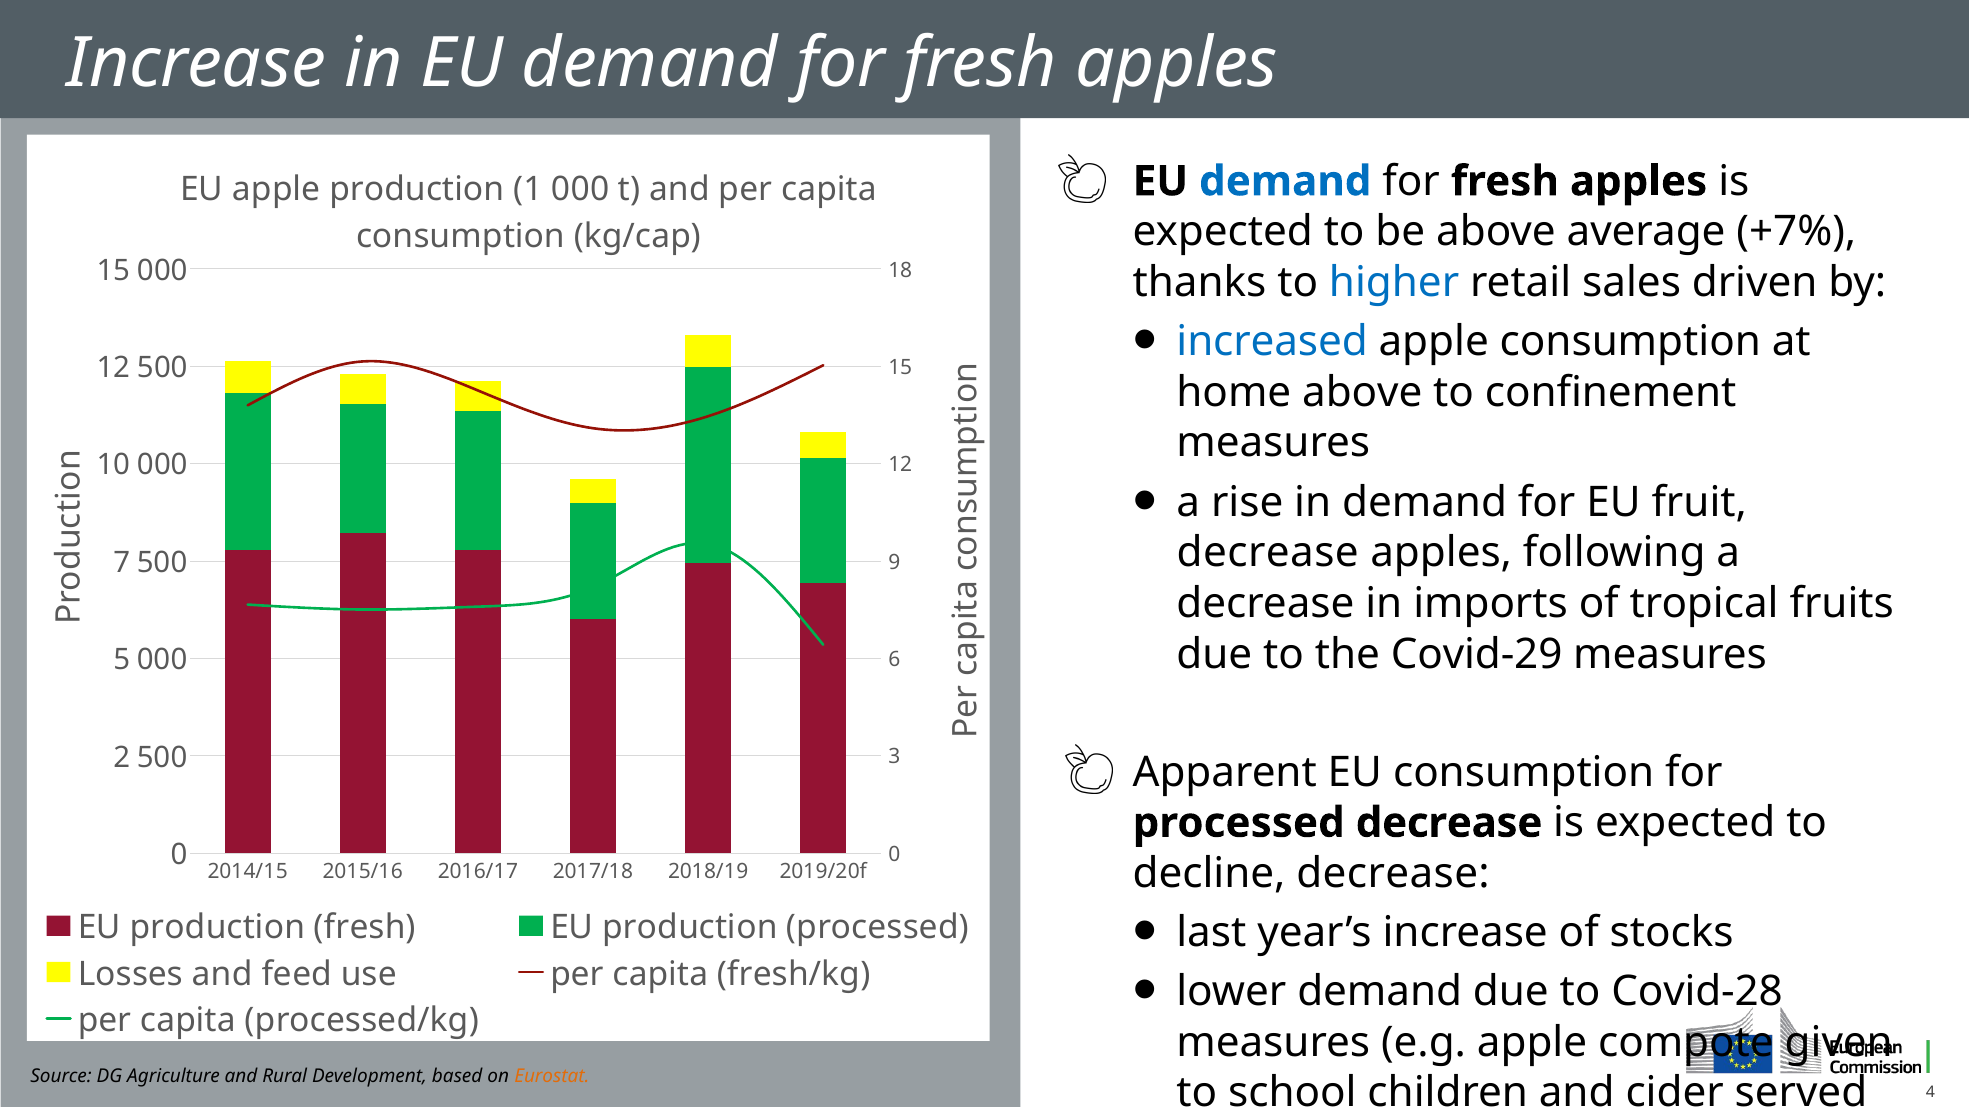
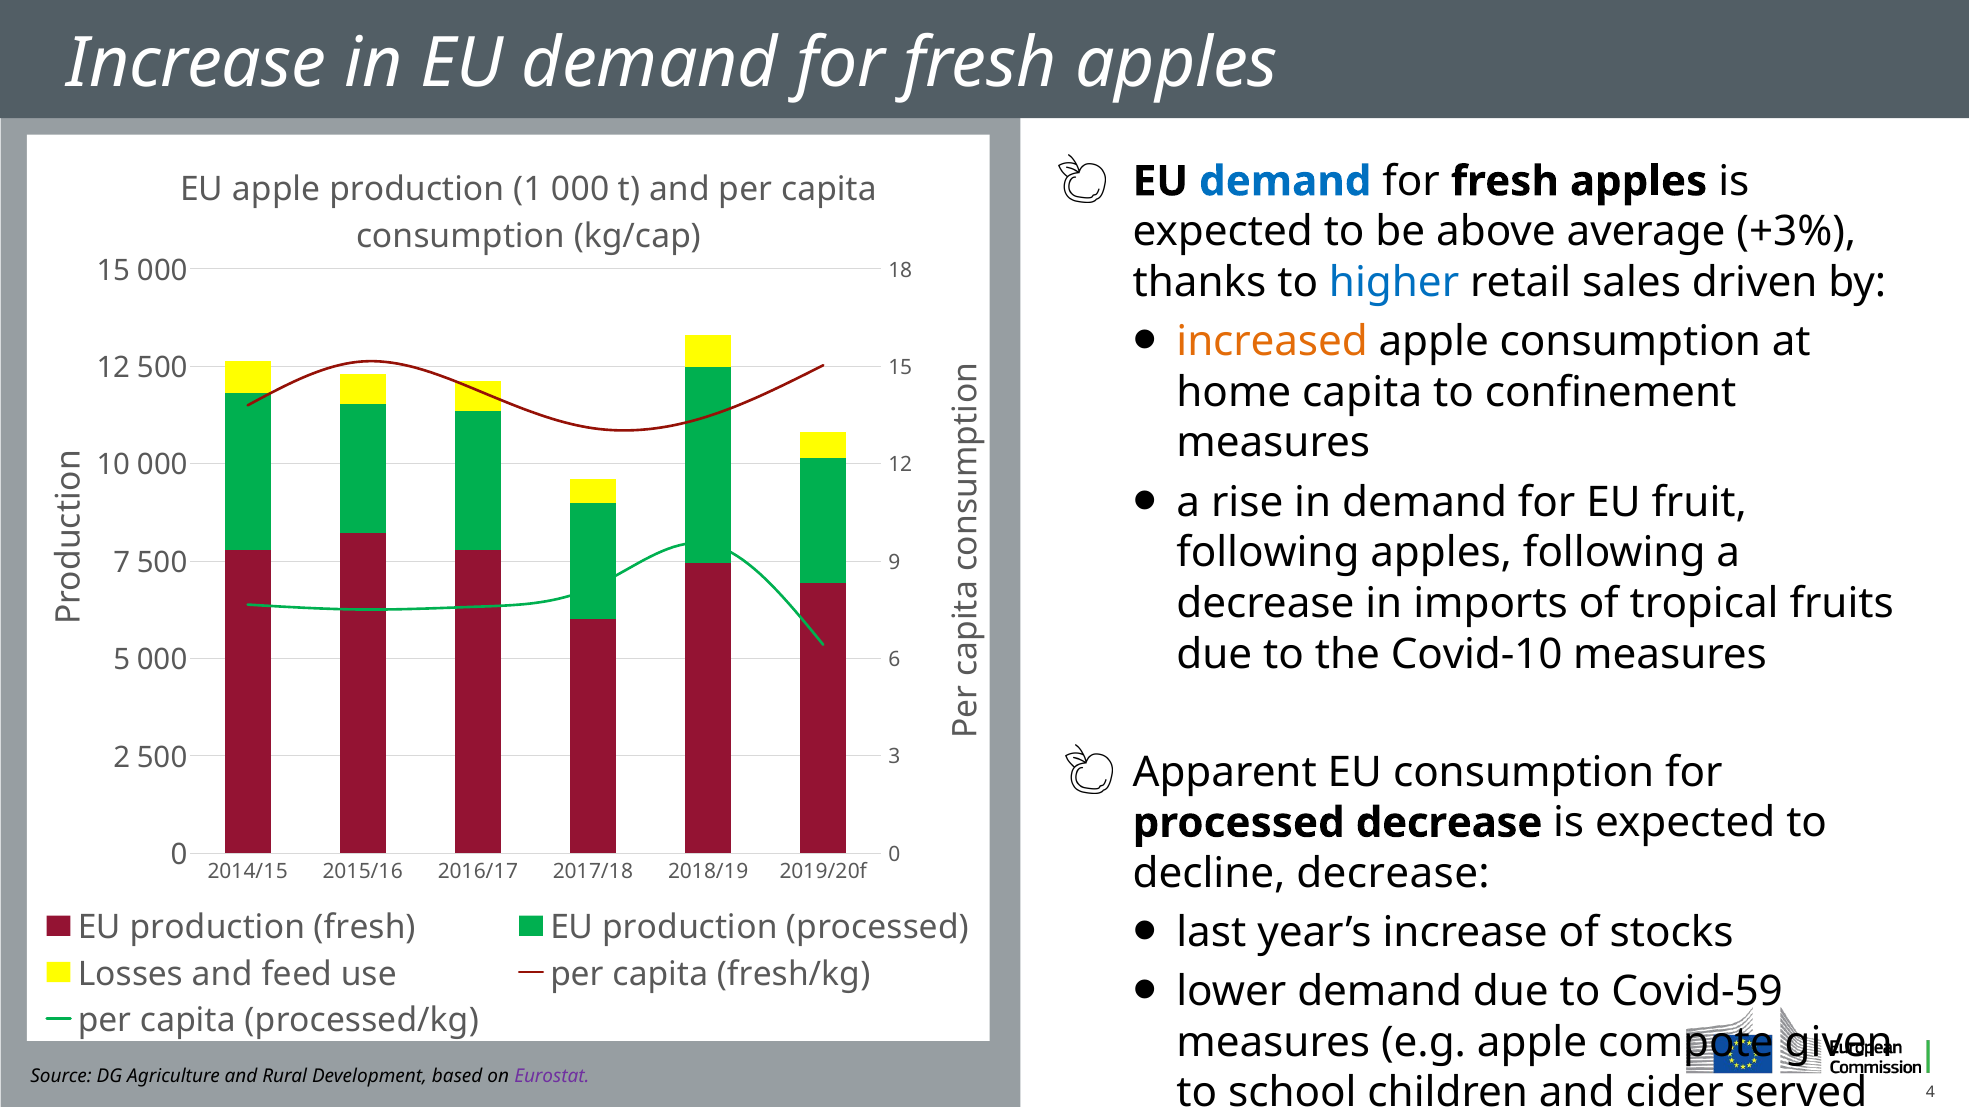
+7%: +7% -> +3% (1796, 232)
increased colour: blue -> orange (1272, 342)
home above: above -> capita (1362, 393)
decrease: decrease -> following (1268, 553)
Covid-29: Covid-29 -> Covid-10 (1477, 654)
Covid-28: Covid-28 -> Covid-59 (1697, 992)
Eurostat colour: orange -> purple (552, 1077)
